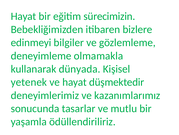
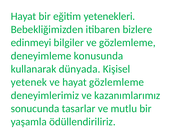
sürecimizin: sürecimizin -> yetenekleri (109, 16)
olmamakla: olmamakla -> konusunda (99, 56)
hayat düşmektedir: düşmektedir -> gözlemleme (117, 82)
